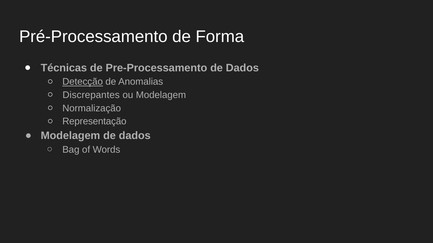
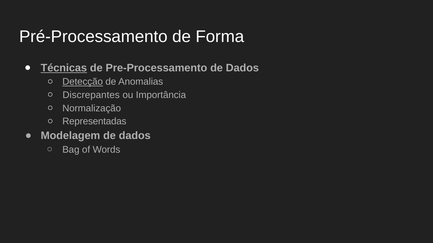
Técnicas underline: none -> present (64, 68)
ou Modelagem: Modelagem -> Importância (161, 95)
Representação: Representação -> Representadas (94, 122)
